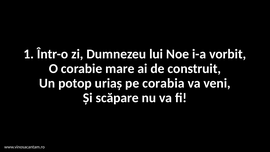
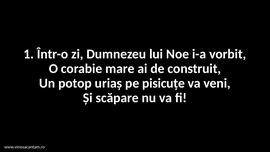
corabia: corabia -> pisicuțe (164, 83)
